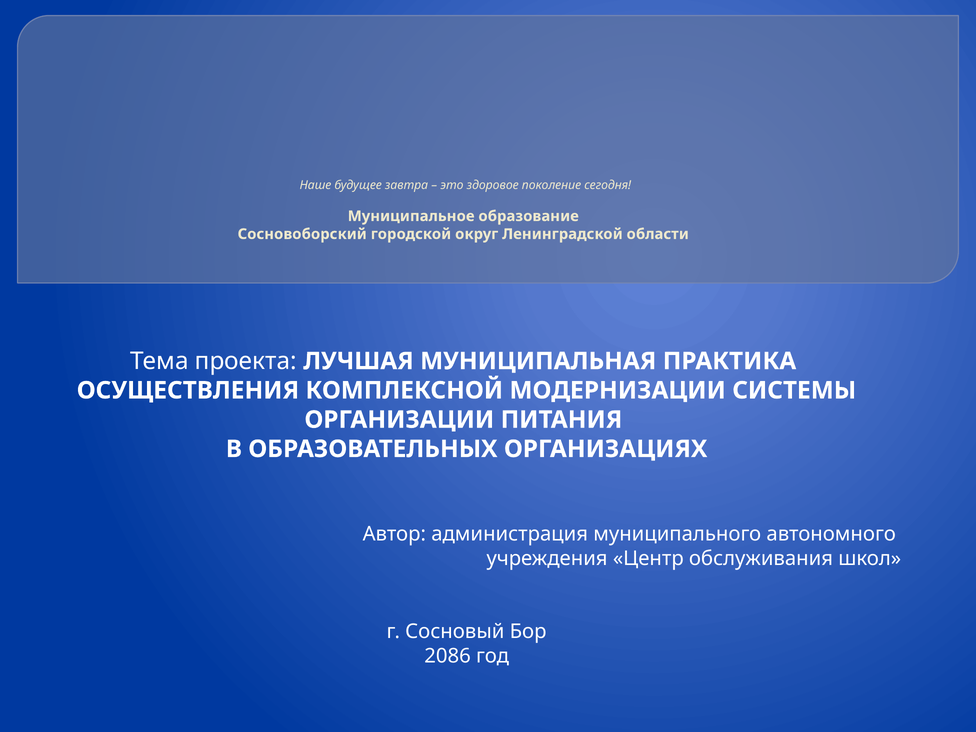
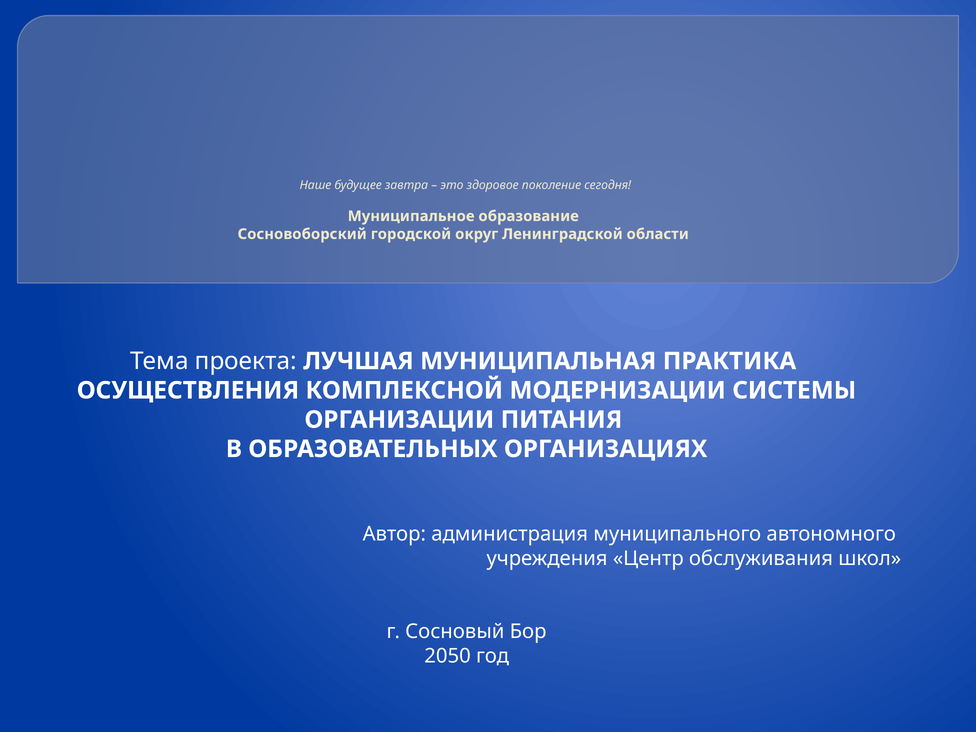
2086: 2086 -> 2050 (448, 656)
